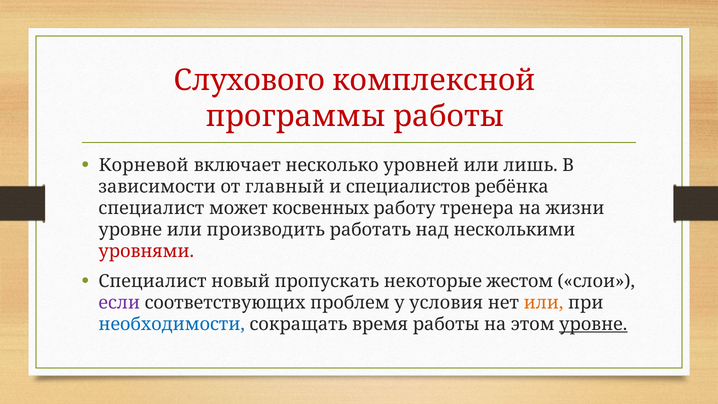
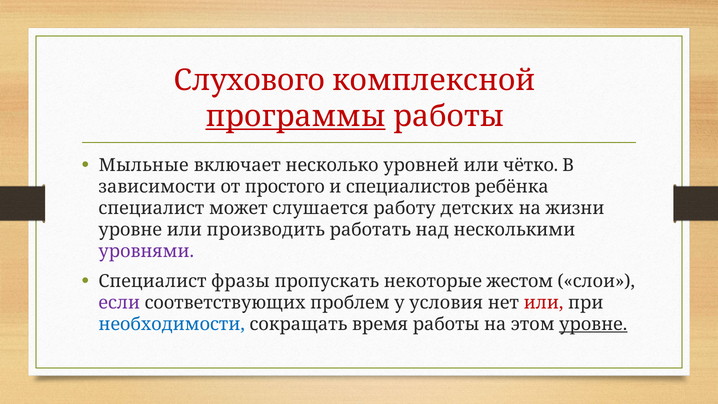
программы underline: none -> present (296, 116)
Корневой: Корневой -> Мыльные (144, 165)
лишь: лишь -> чётко (531, 165)
главный: главный -> простого (285, 187)
косвенных: косвенных -> слушается (320, 208)
тренера: тренера -> детских (477, 208)
уровнями colour: red -> purple (146, 251)
новый: новый -> фразы (240, 281)
или colour: orange -> red (544, 303)
